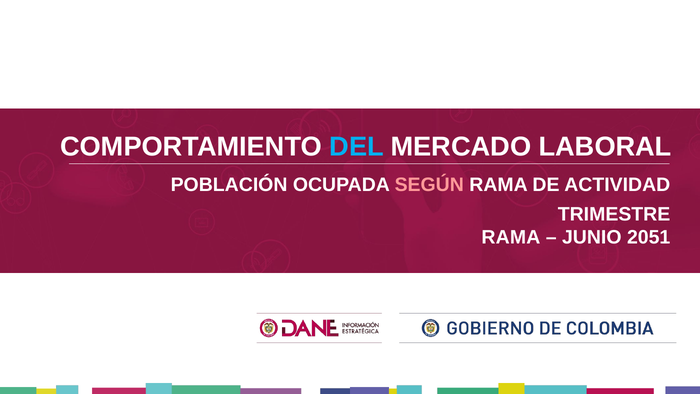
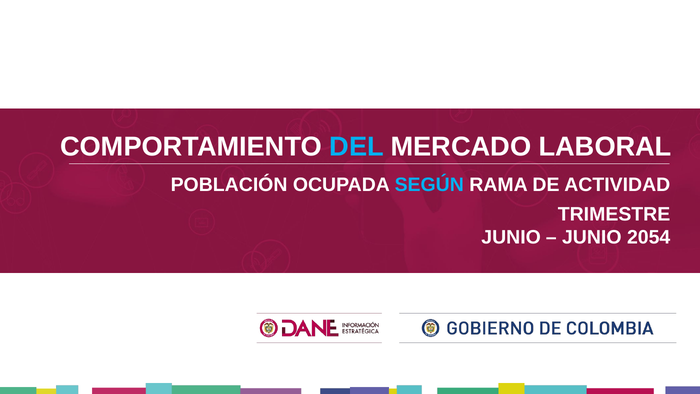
SEGÚN colour: pink -> light blue (429, 185)
RAMA: RAMA -> JUNIO (511, 237)
2051: 2051 -> 2054 (649, 237)
